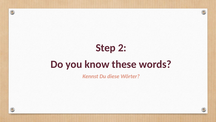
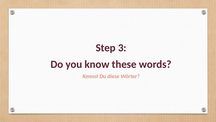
2: 2 -> 3 (122, 48)
